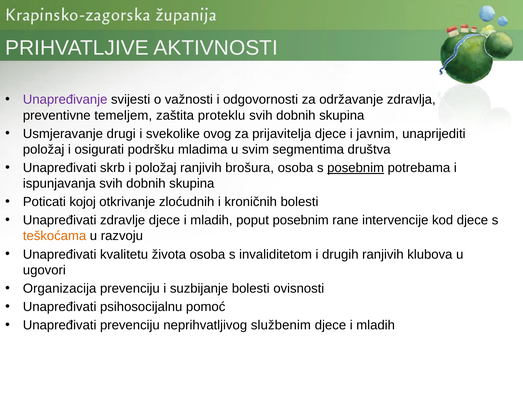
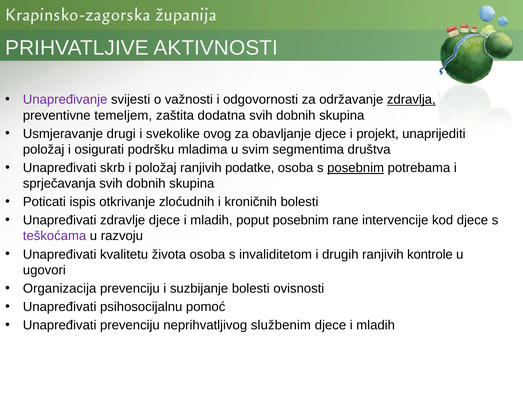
zdravlja underline: none -> present (411, 100)
proteklu: proteklu -> dodatna (222, 115)
prijavitelja: prijavitelja -> obavljanje (282, 134)
javnim: javnim -> projekt (378, 134)
brošura: brošura -> podatke (250, 168)
ispunjavanja: ispunjavanja -> sprječavanja (59, 183)
kojoj: kojoj -> ispis (83, 202)
teškoćama colour: orange -> purple (55, 236)
klubova: klubova -> kontrole (430, 254)
